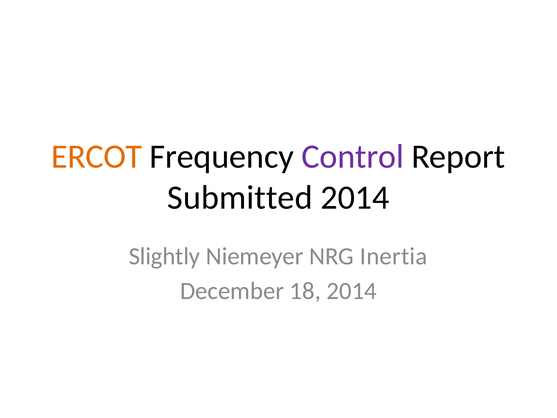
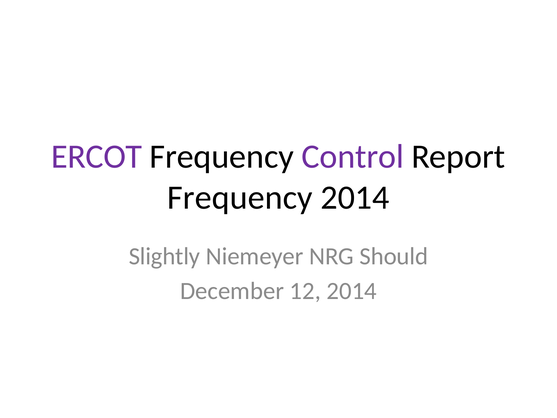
ERCOT colour: orange -> purple (97, 157)
Submitted: Submitted -> Frequency (240, 197)
Inertia: Inertia -> Should (394, 256)
18: 18 -> 12 (305, 291)
